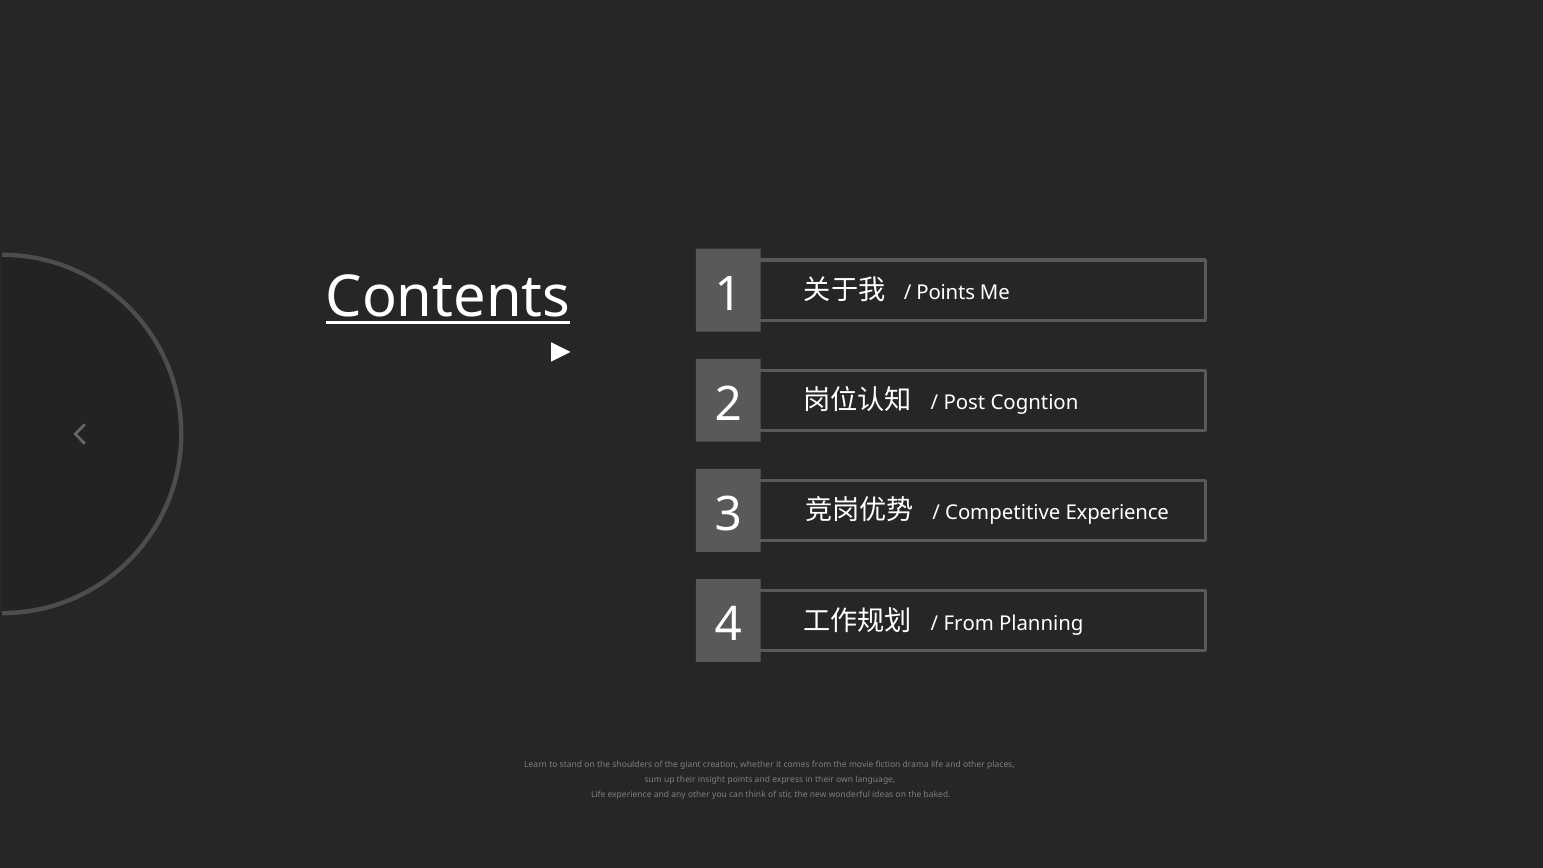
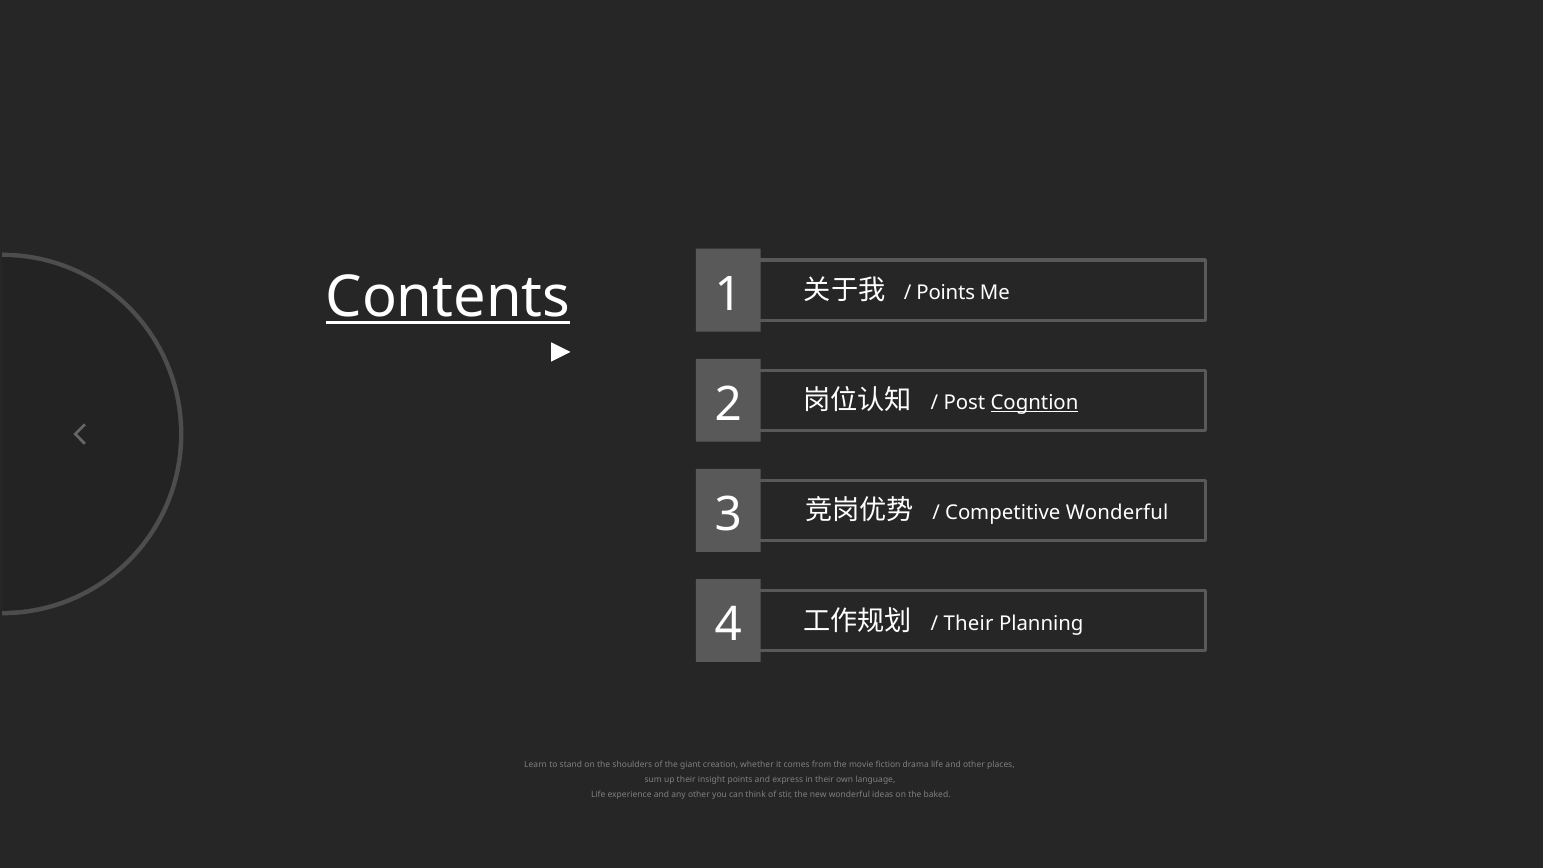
Cogntion underline: none -> present (1035, 403)
Competitive Experience: Experience -> Wonderful (1117, 513)
From: From -> Their (969, 623)
